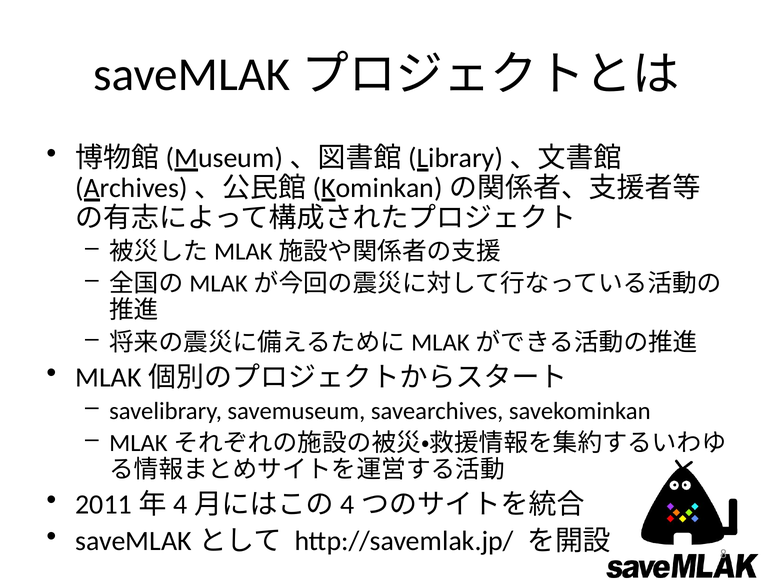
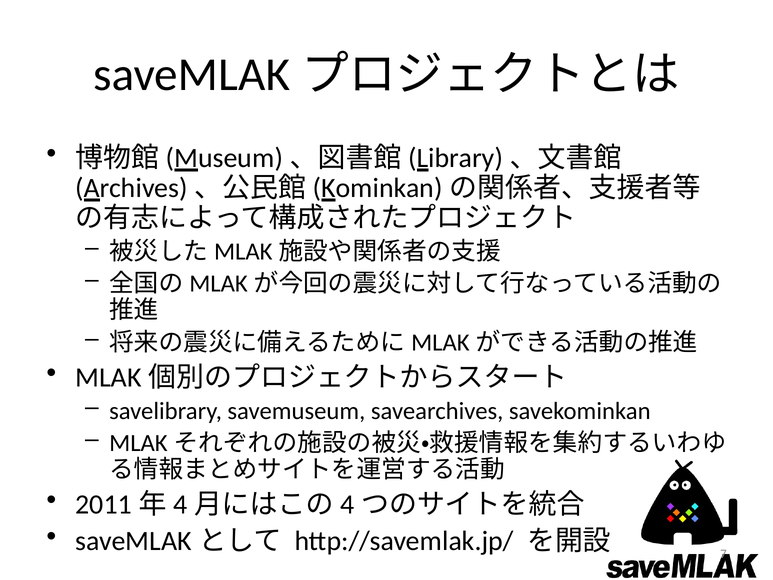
8: 8 -> 7 (723, 554)
